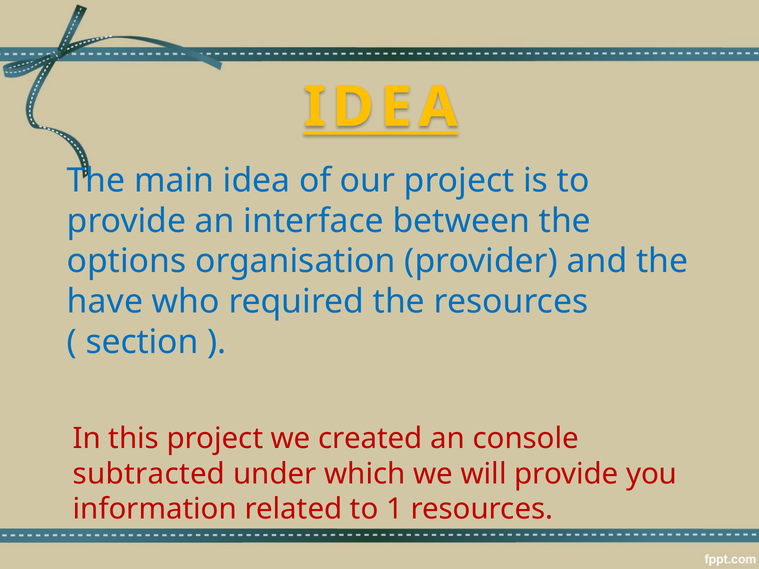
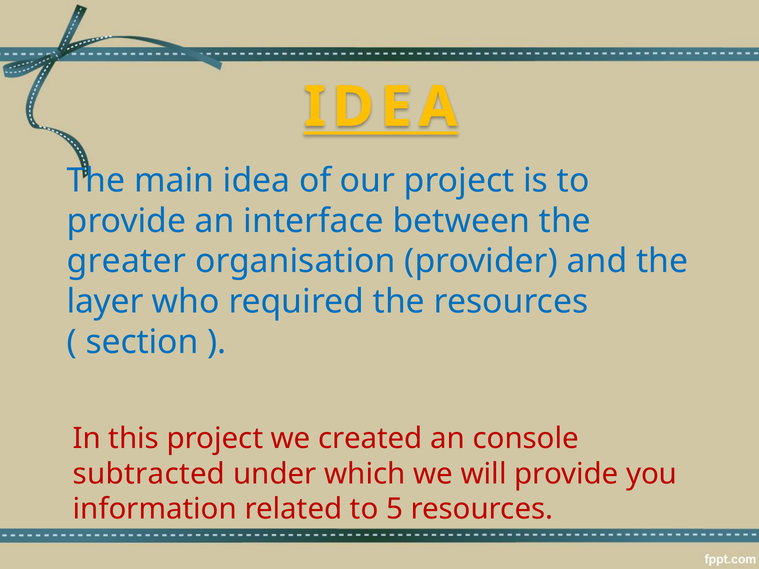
options: options -> greater (126, 261)
have: have -> layer (105, 302)
1: 1 -> 5 (394, 509)
